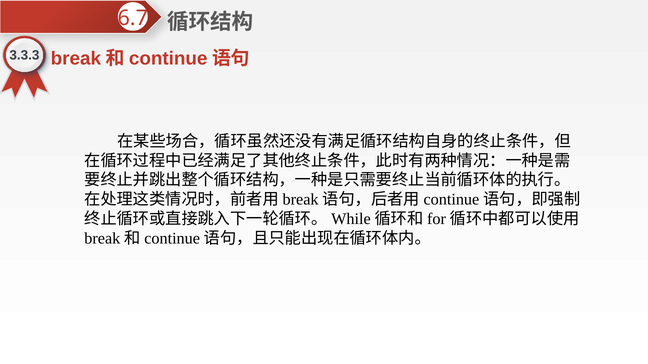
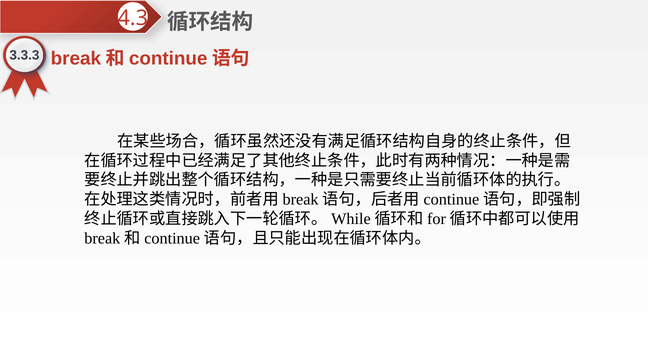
6.7: 6.7 -> 4.3 (133, 18)
